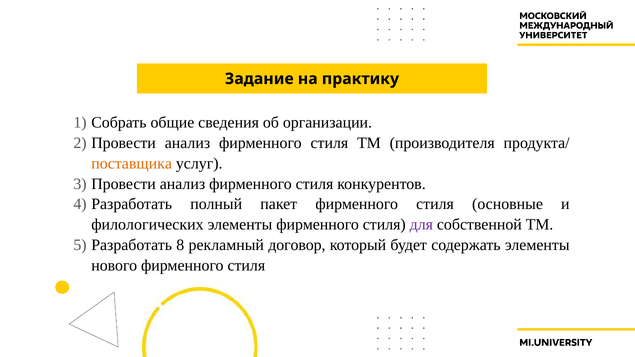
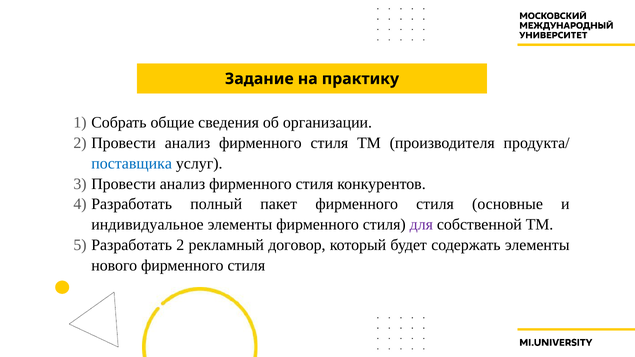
поставщика colour: orange -> blue (132, 164)
филологических: филологических -> индивидуальное (147, 225)
Разработать 8: 8 -> 2 (180, 245)
